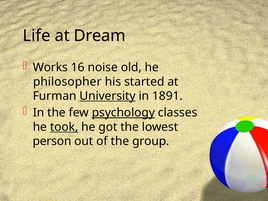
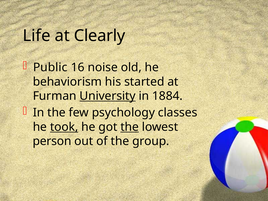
Dream: Dream -> Clearly (100, 36)
Works: Works -> Public (50, 67)
philosopher: philosopher -> behaviorism (67, 82)
1891: 1891 -> 1884 (167, 96)
psychology underline: present -> none (123, 113)
the underline: none -> present (130, 127)
